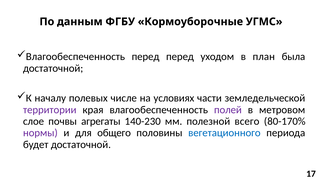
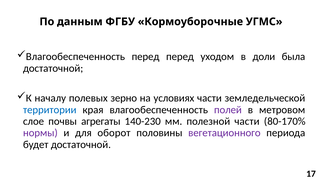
план: план -> доли (264, 57)
числе: числе -> зерно (124, 98)
территории colour: purple -> blue (50, 110)
полезной всего: всего -> части (247, 121)
общего: общего -> оборот (114, 133)
вегетационного colour: blue -> purple (224, 133)
